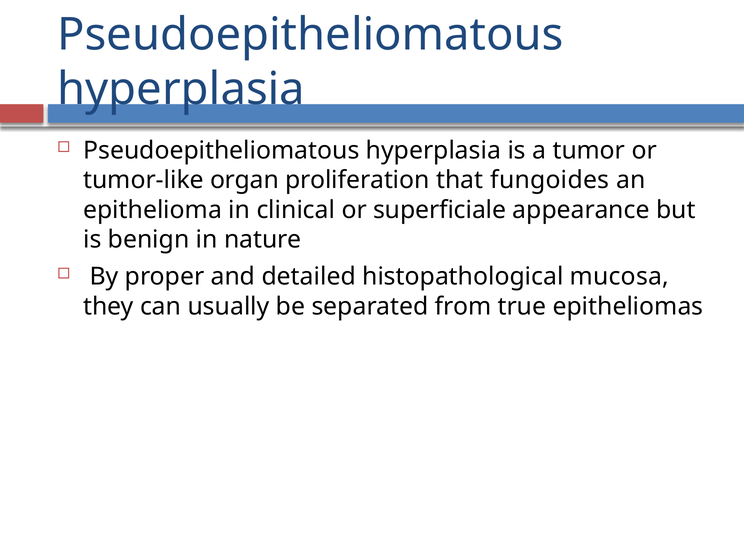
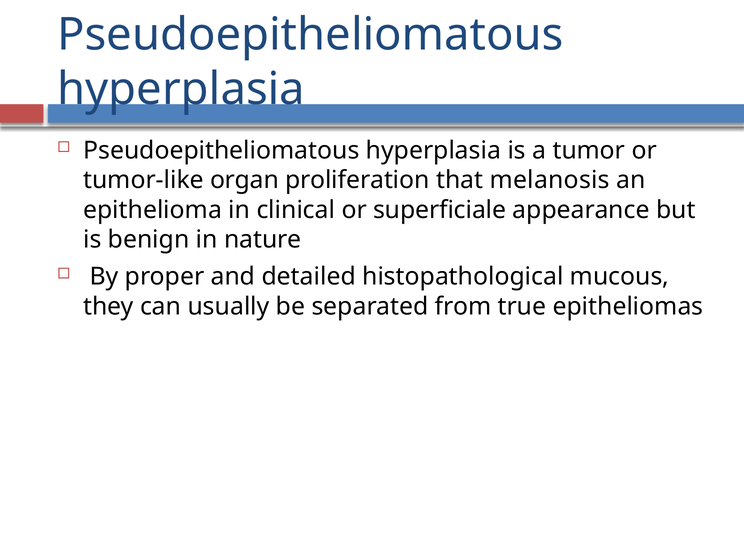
fungoides: fungoides -> melanosis (550, 180)
mucosa: mucosa -> mucous (619, 277)
